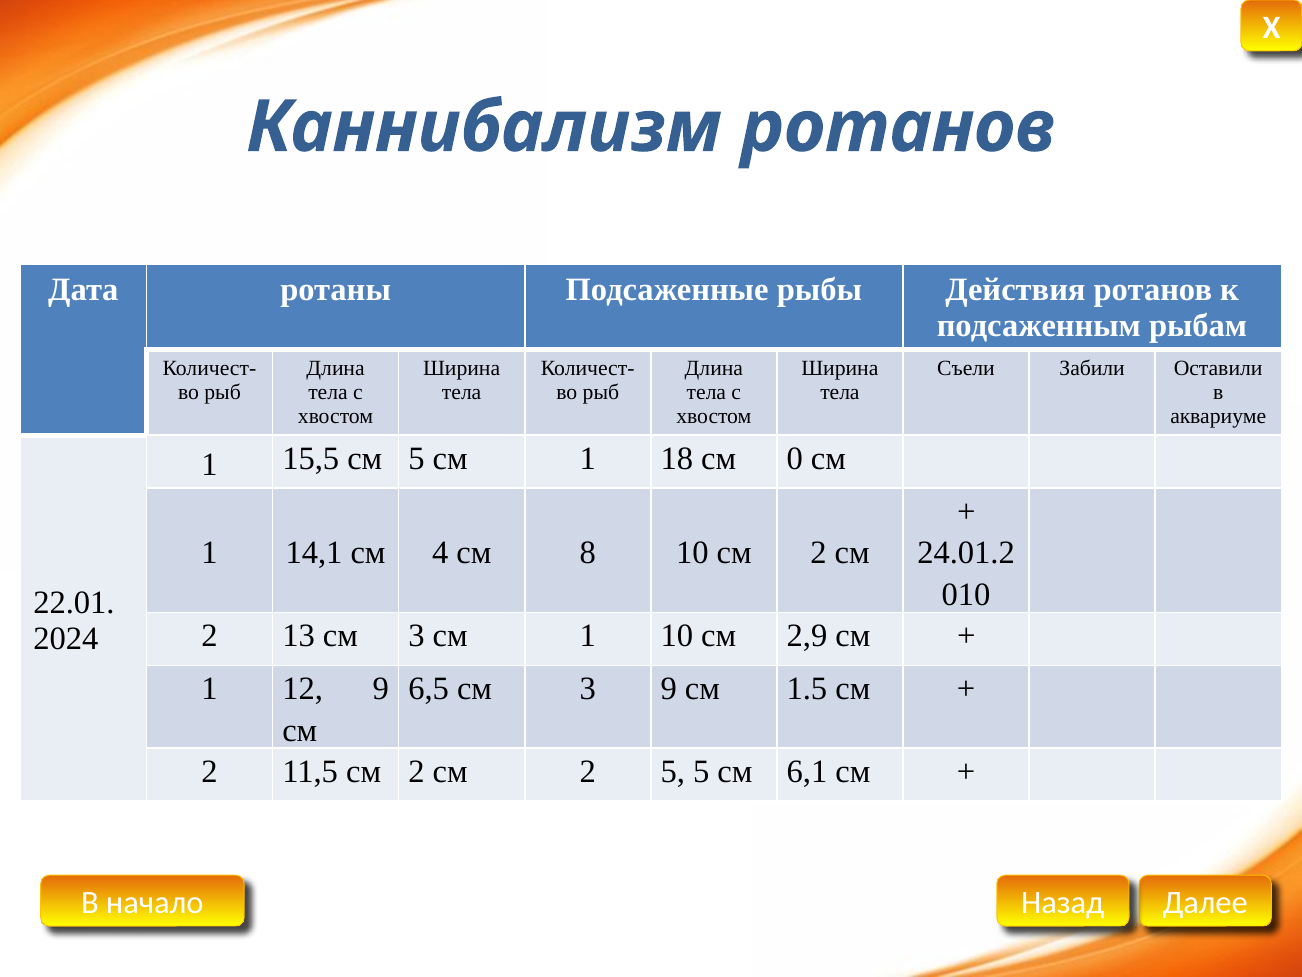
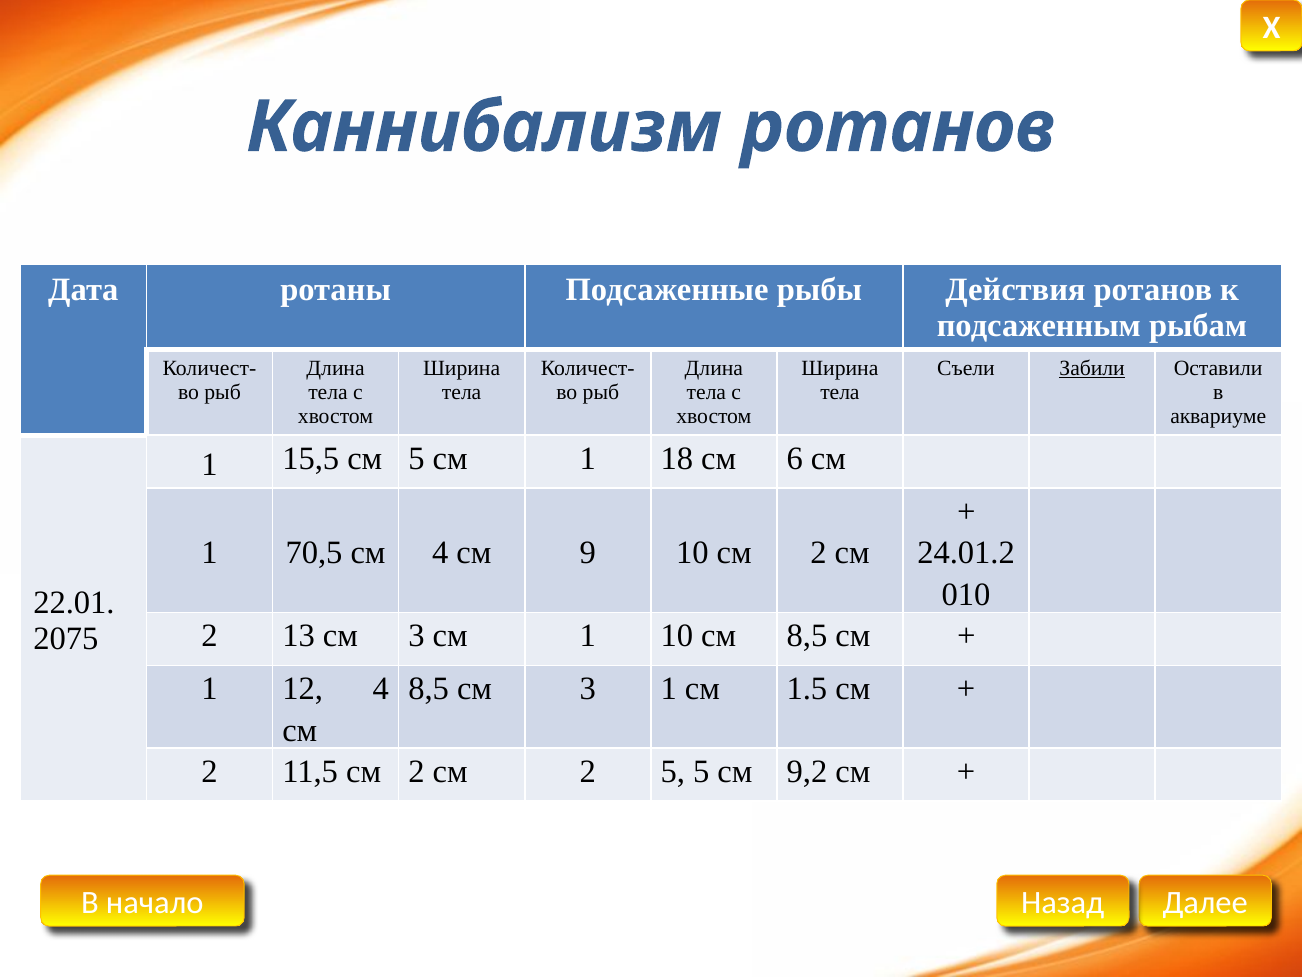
Забили underline: none -> present (1092, 368)
0: 0 -> 6 (795, 459)
14,1: 14,1 -> 70,5 (314, 553)
8: 8 -> 9 (588, 553)
10 см 2,9: 2,9 -> 8,5 (807, 636)
2024: 2024 -> 2075 (66, 639)
12 9: 9 -> 4 (381, 689)
6,5: 6,5 -> 8,5 (429, 689)
3 9: 9 -> 1 (669, 689)
6,1: 6,1 -> 9,2 (807, 772)
